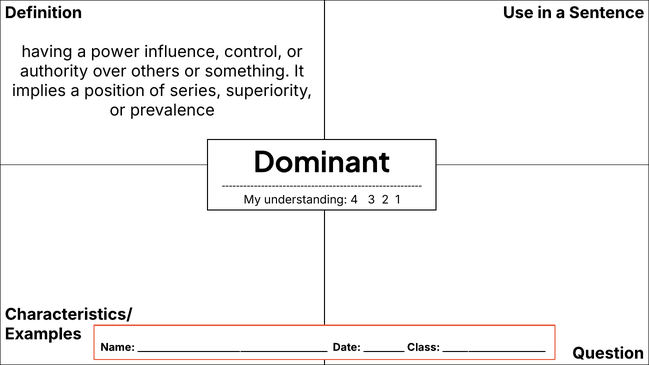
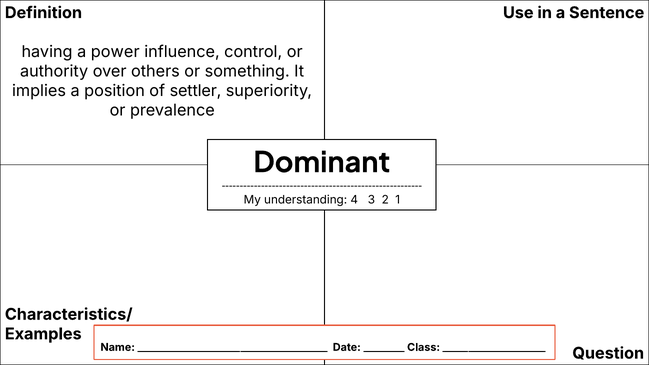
series: series -> settler (196, 91)
